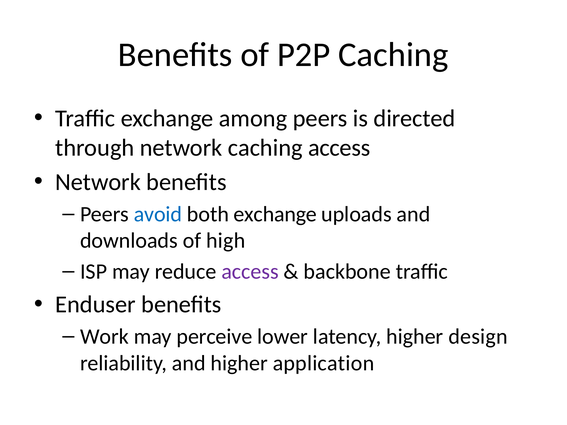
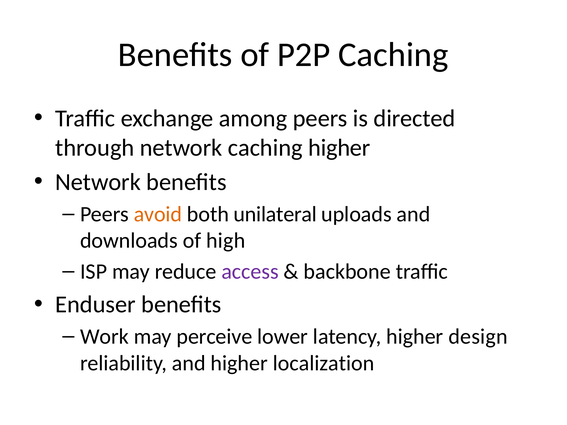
caching access: access -> higher (339, 148)
avoid colour: blue -> orange (158, 214)
both exchange: exchange -> unilateral (275, 214)
application: application -> localization (324, 363)
